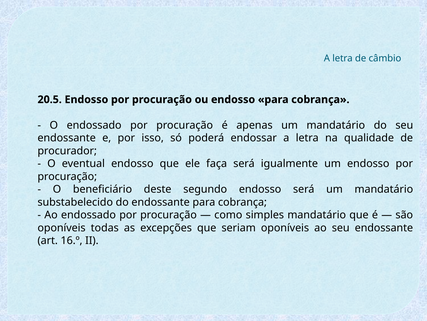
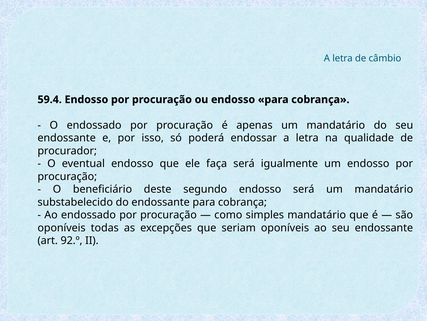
20.5: 20.5 -> 59.4 (50, 99)
16.º: 16.º -> 92.º (72, 240)
